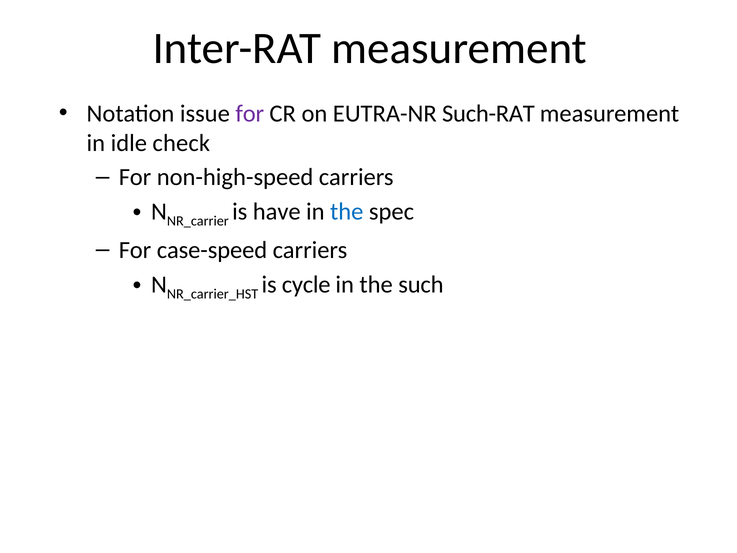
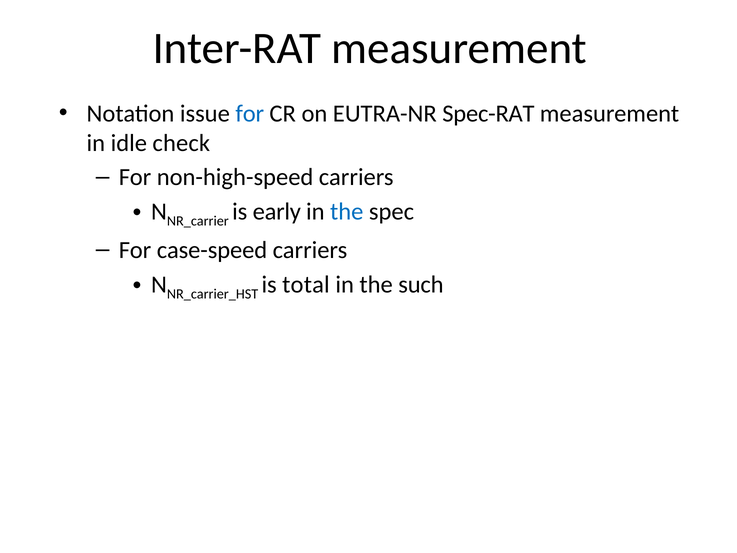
for colour: purple -> blue (250, 113)
Such-RAT: Such-RAT -> Spec-RAT (488, 113)
have: have -> early (277, 212)
cycle: cycle -> total (306, 284)
